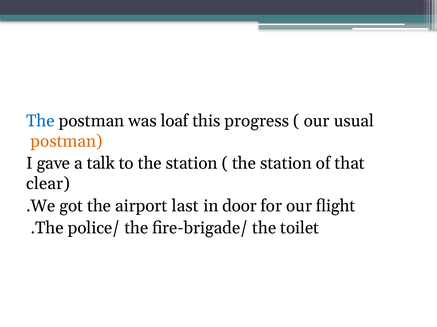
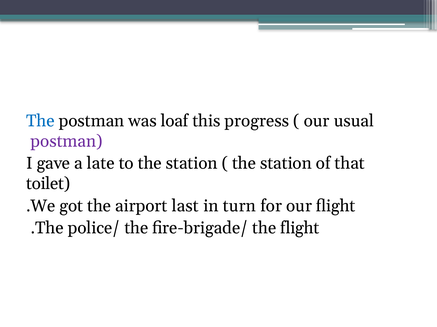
postman colour: orange -> purple (66, 141)
talk: talk -> late (101, 164)
clear: clear -> toilet (48, 184)
door: door -> turn (239, 206)
the toilet: toilet -> flight (300, 229)
